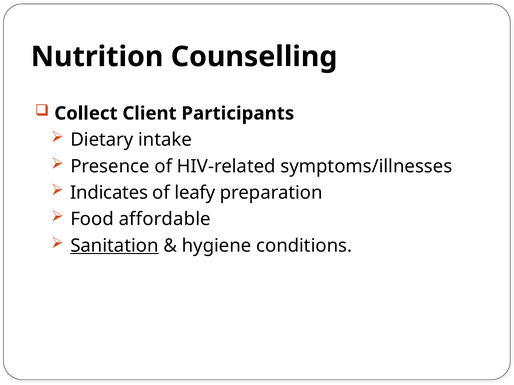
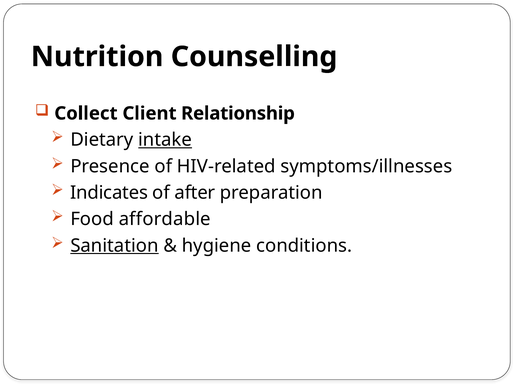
Participants: Participants -> Relationship (238, 114)
intake underline: none -> present (165, 140)
leafy: leafy -> after (195, 193)
